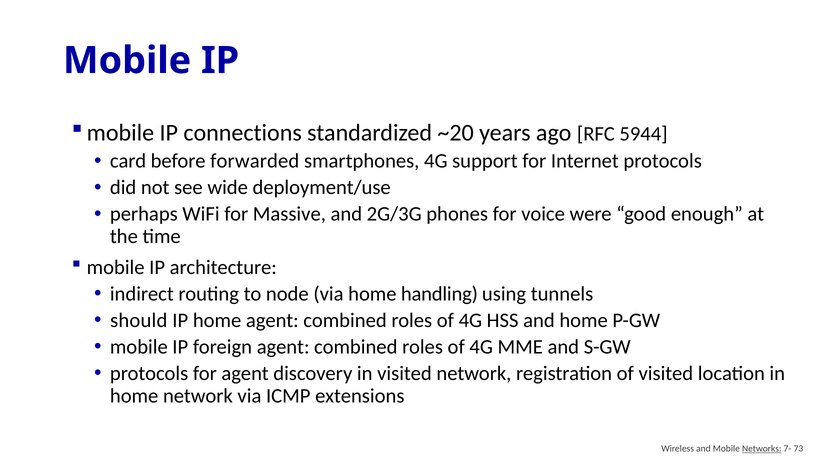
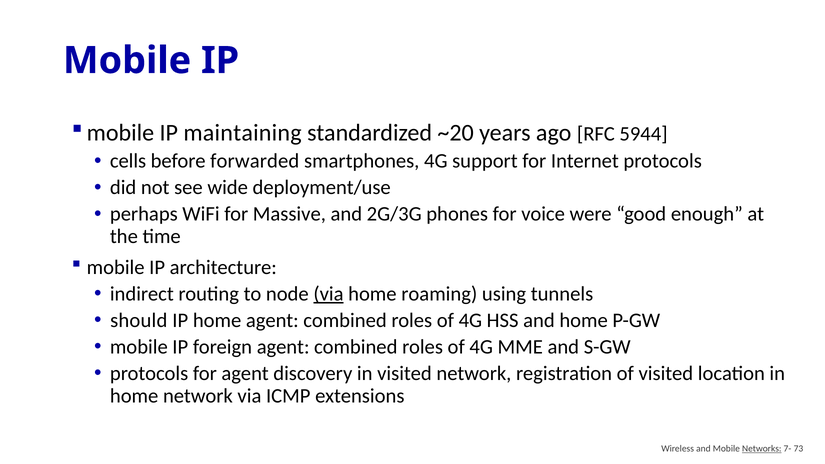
connections: connections -> maintaining (242, 133)
card: card -> cells (128, 161)
via underline: none -> present (328, 294)
handling: handling -> roaming (439, 294)
